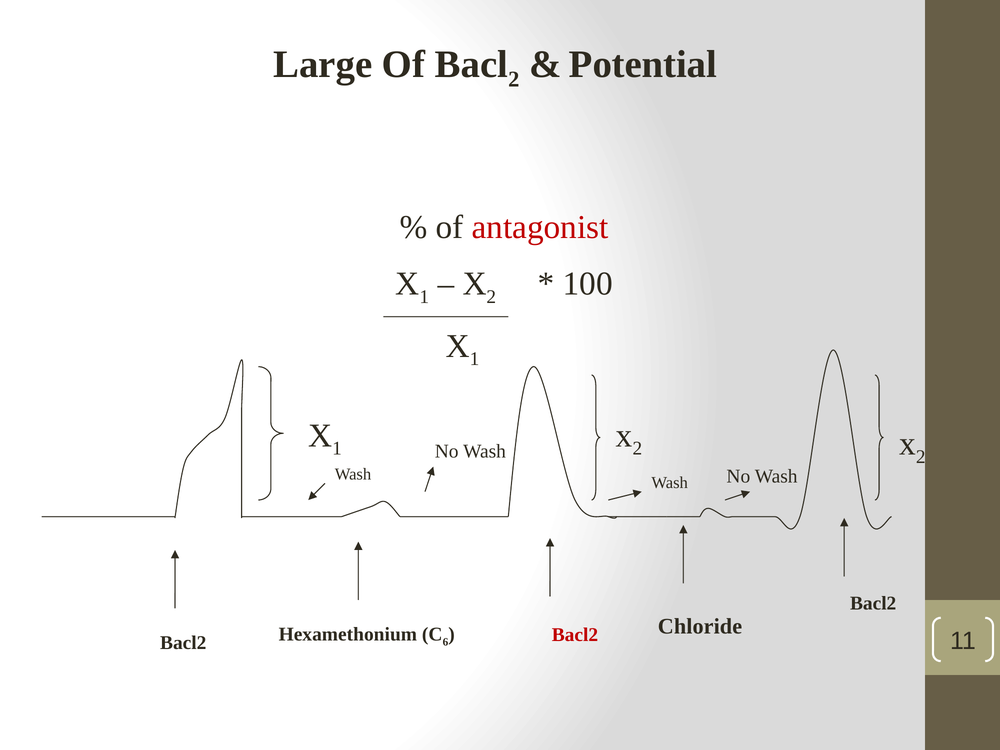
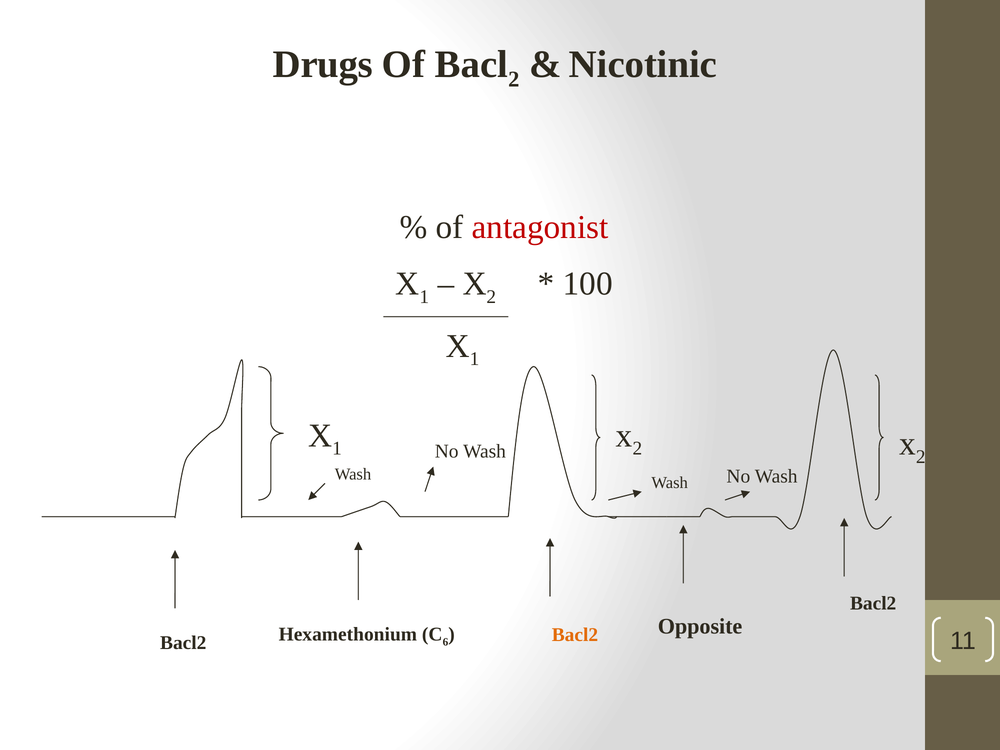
Large: Large -> Drugs (323, 64)
Potential: Potential -> Nicotinic (643, 64)
Chloride: Chloride -> Opposite (700, 626)
Bacl2 colour: red -> orange (575, 635)
